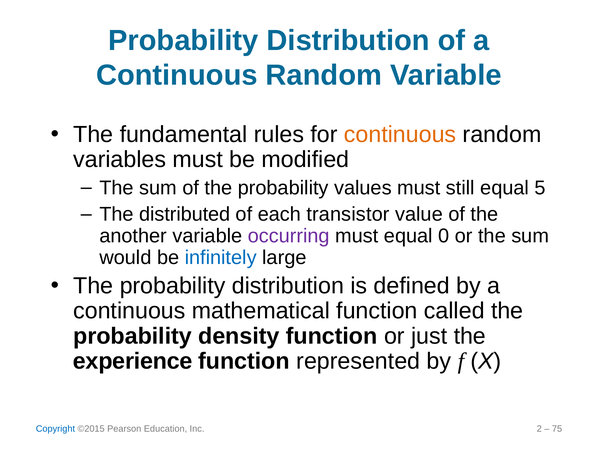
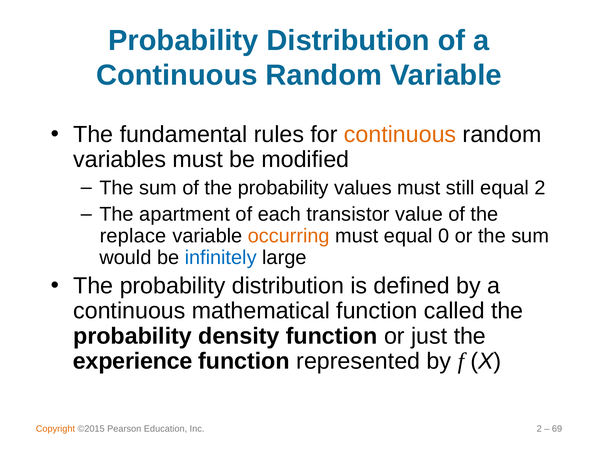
equal 5: 5 -> 2 (540, 188)
distributed: distributed -> apartment (185, 214)
another: another -> replace (133, 236)
occurring colour: purple -> orange (289, 236)
Copyright colour: blue -> orange (55, 428)
75: 75 -> 69 (557, 428)
